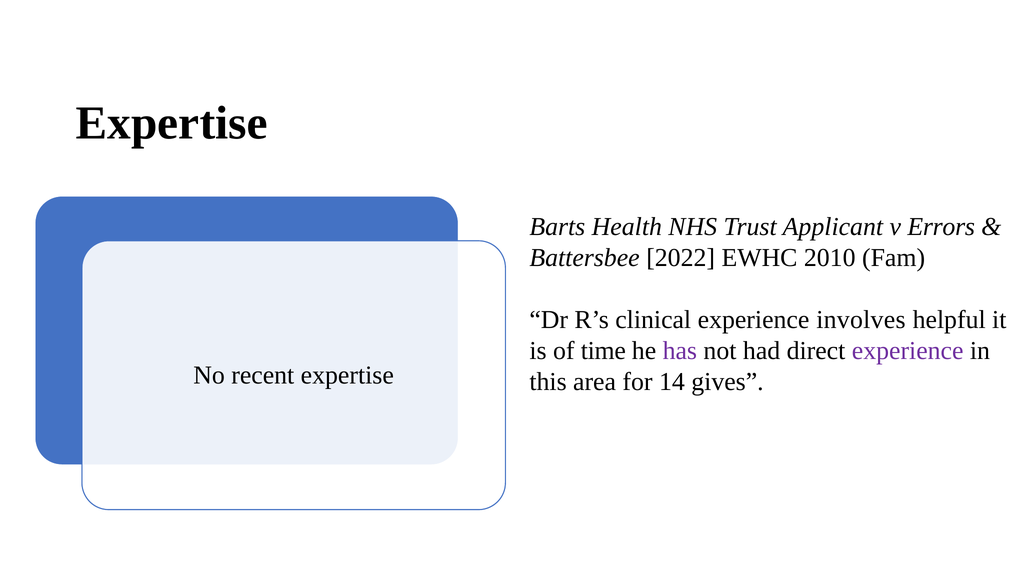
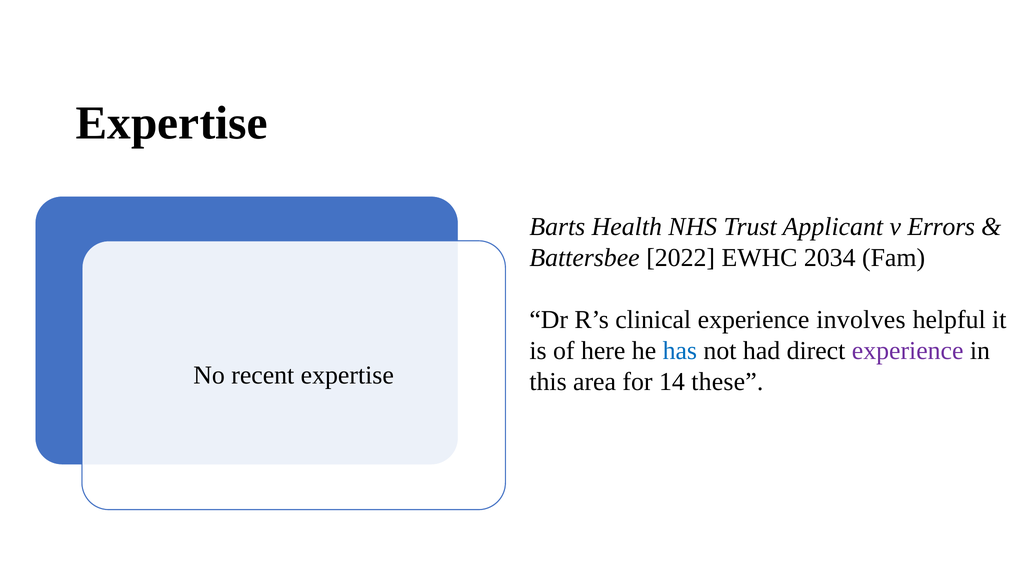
2010: 2010 -> 2034 (830, 258)
time: time -> here (603, 351)
has colour: purple -> blue (680, 351)
gives: gives -> these (727, 382)
